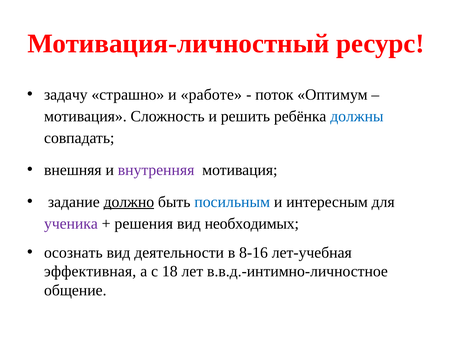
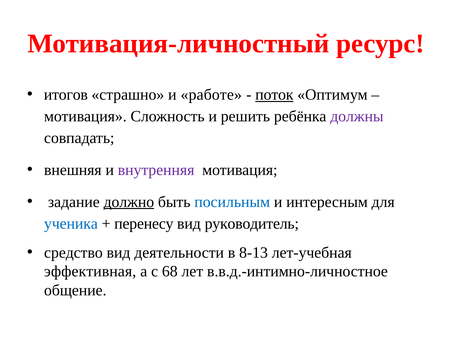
задачу: задачу -> итогов (66, 95)
поток underline: none -> present (274, 95)
должны colour: blue -> purple (357, 116)
ученика colour: purple -> blue (71, 223)
решения: решения -> перенесу (144, 223)
необходимых: необходимых -> руководитель (252, 223)
осознать: осознать -> средство (73, 253)
8-16: 8-16 -> 8-13 (254, 253)
18: 18 -> 68 (170, 271)
